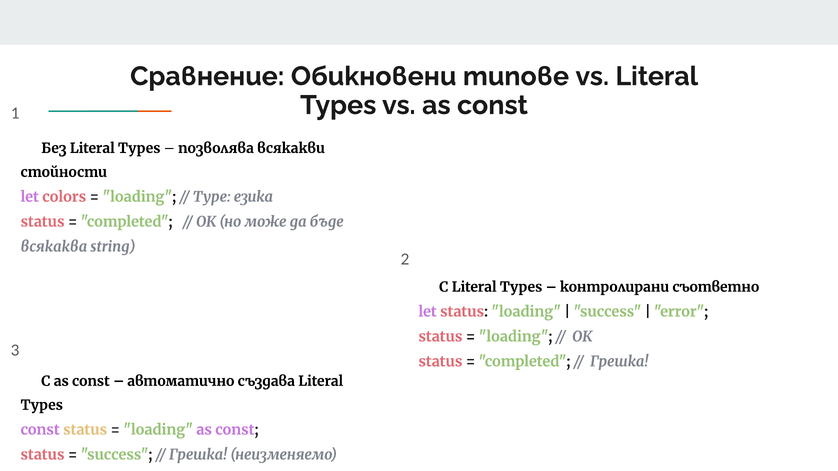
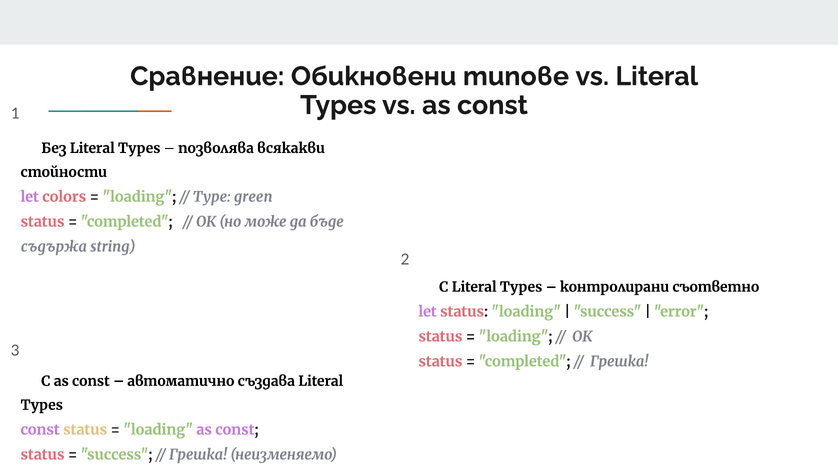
езика: езика -> green (253, 197)
всякаква: всякаква -> съдържа (54, 247)
